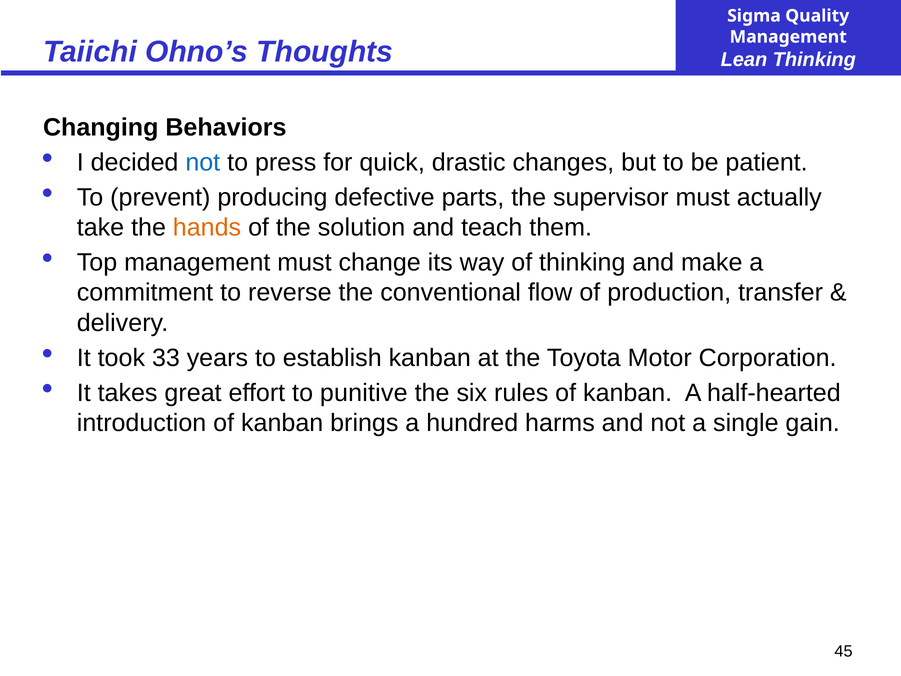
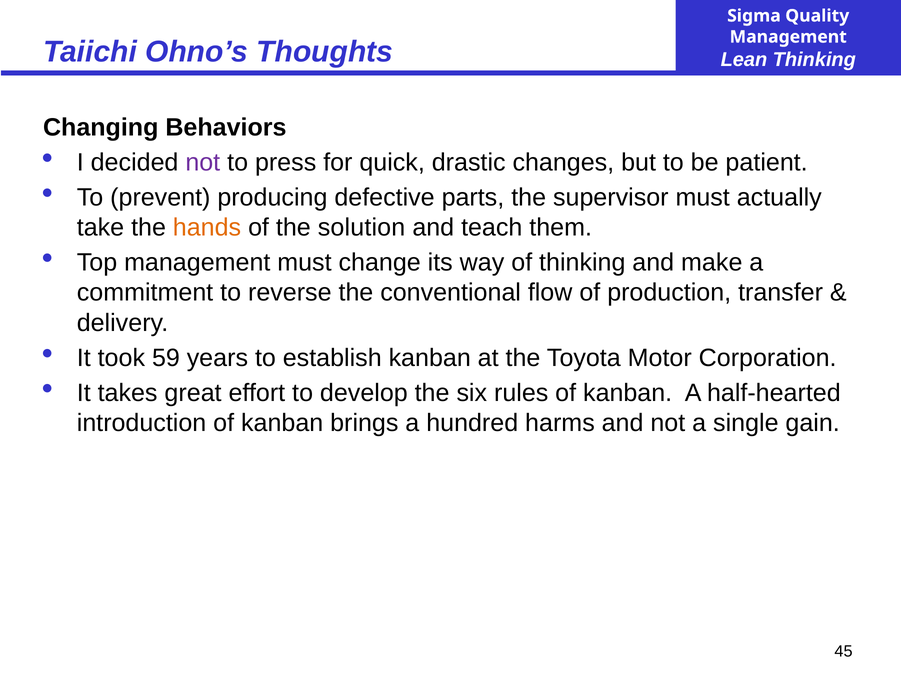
not colour: blue -> purple (203, 162)
33: 33 -> 59 (166, 358)
punitive: punitive -> develop (364, 393)
